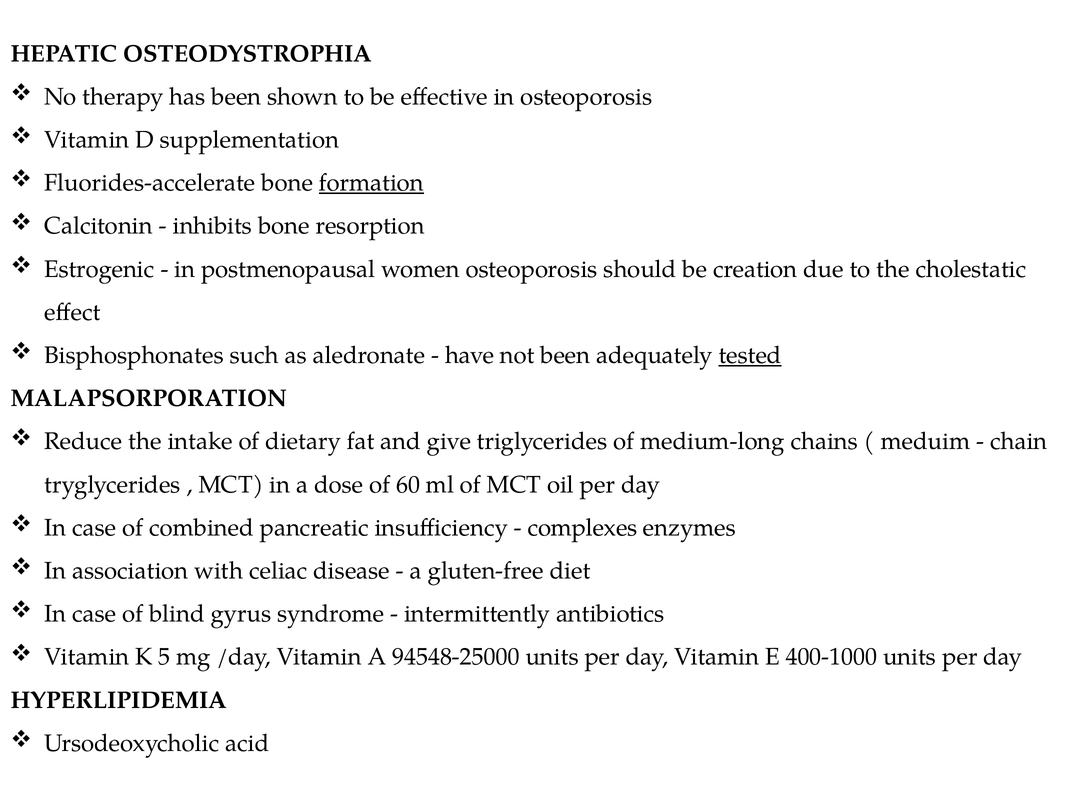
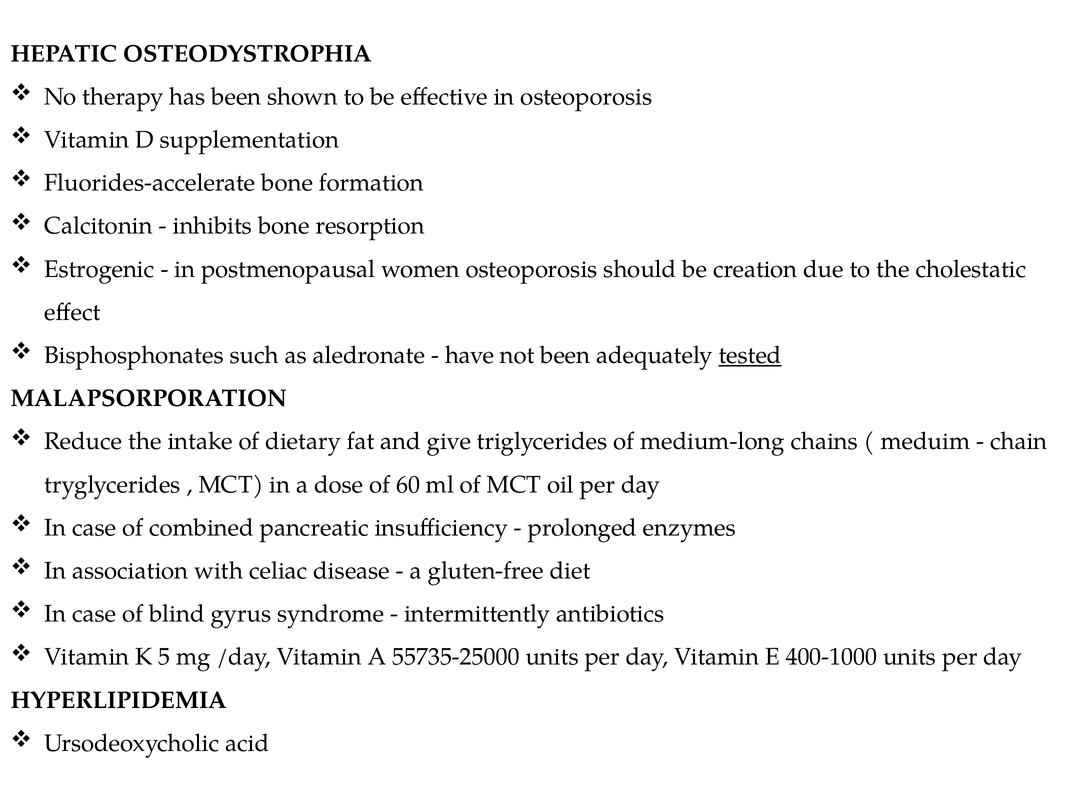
formation underline: present -> none (371, 183)
complexes: complexes -> prolonged (582, 528)
94548-25000: 94548-25000 -> 55735-25000 (456, 657)
